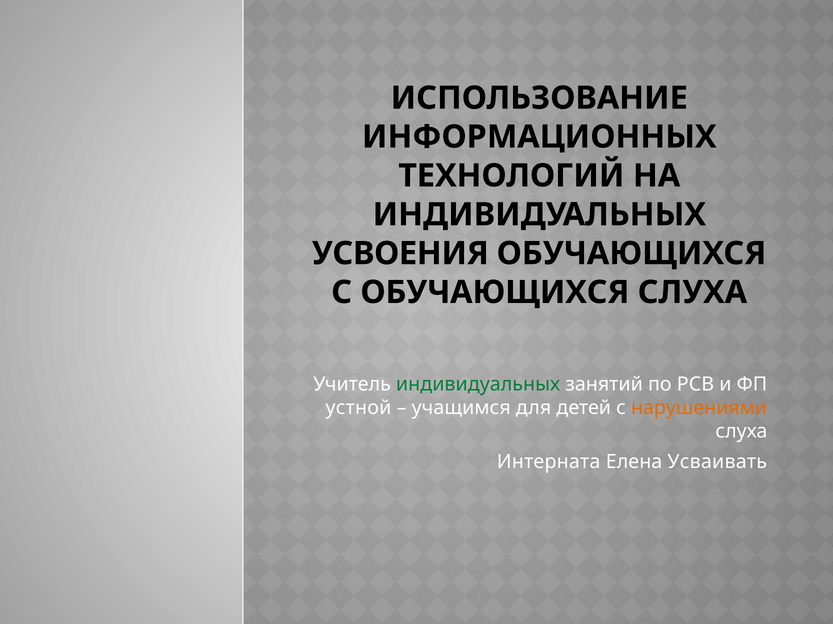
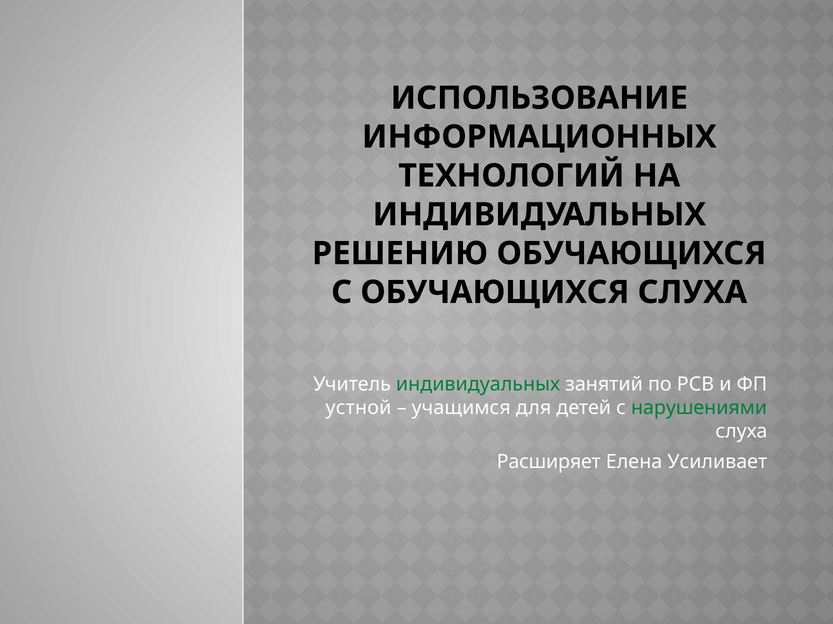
УСВОЕНИЯ: УСВОЕНИЯ -> РЕШЕНИЮ (400, 254)
нарушениями colour: orange -> green (699, 408)
Интерната: Интерната -> Расширяет (549, 462)
Усваивать: Усваивать -> Усиливает (717, 462)
